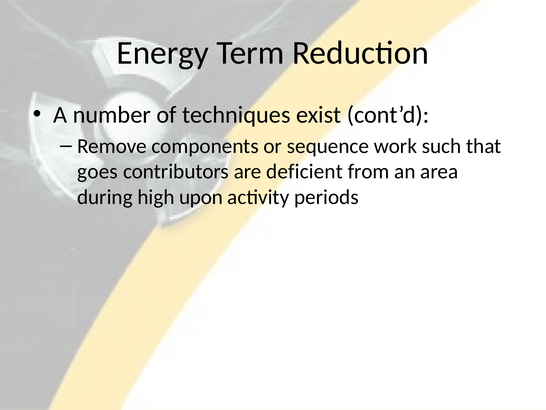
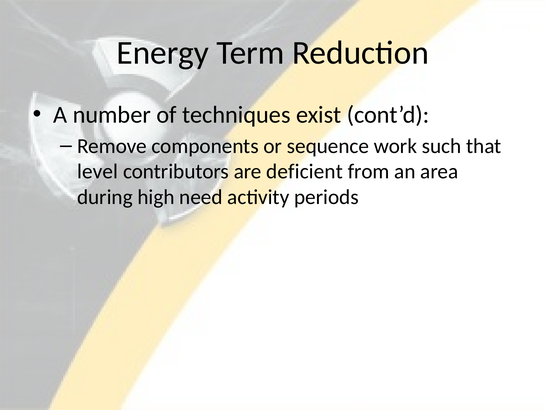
goes: goes -> level (98, 171)
upon: upon -> need (201, 197)
